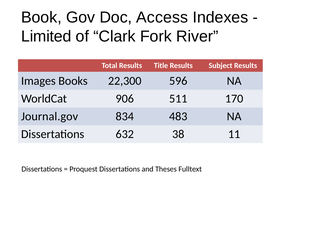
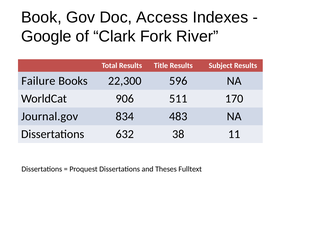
Limited: Limited -> Google (46, 36)
Images: Images -> Failure (38, 81)
